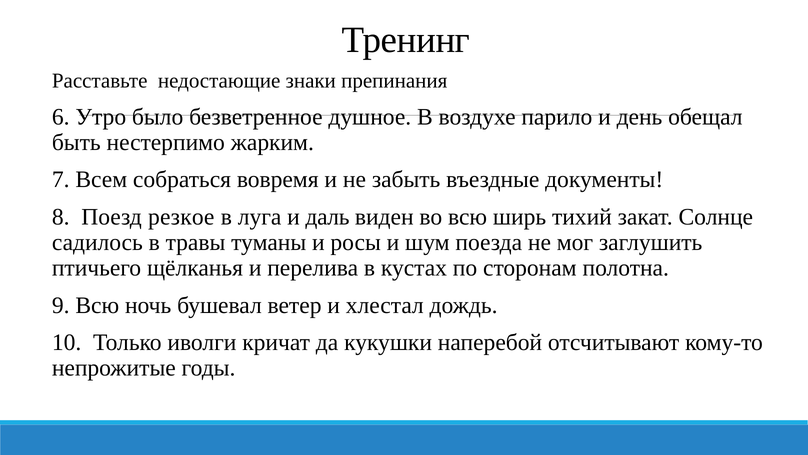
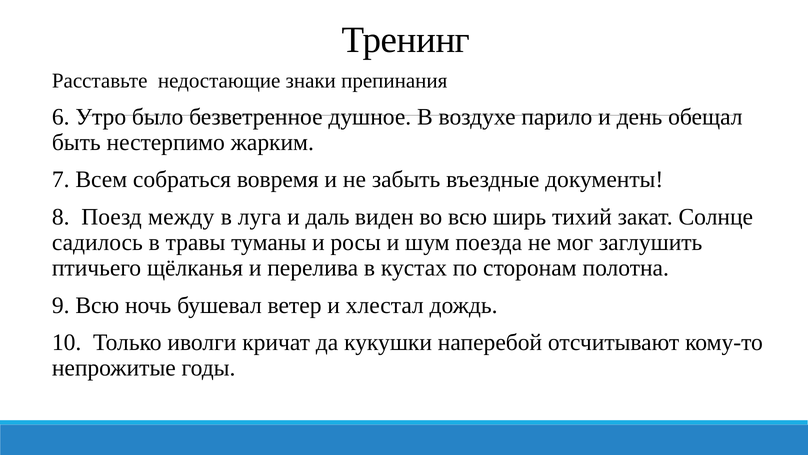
резкое: резкое -> между (181, 217)
